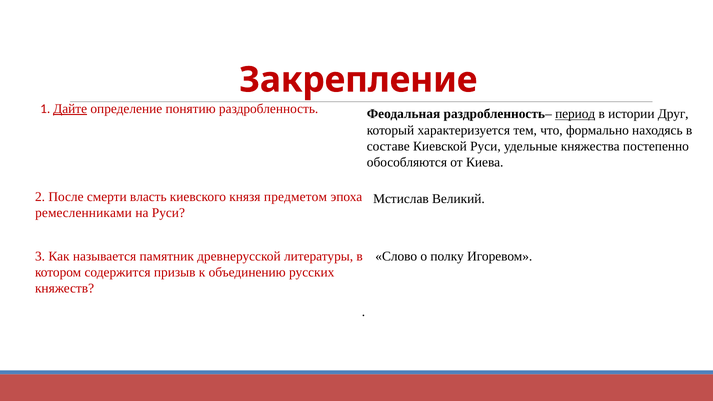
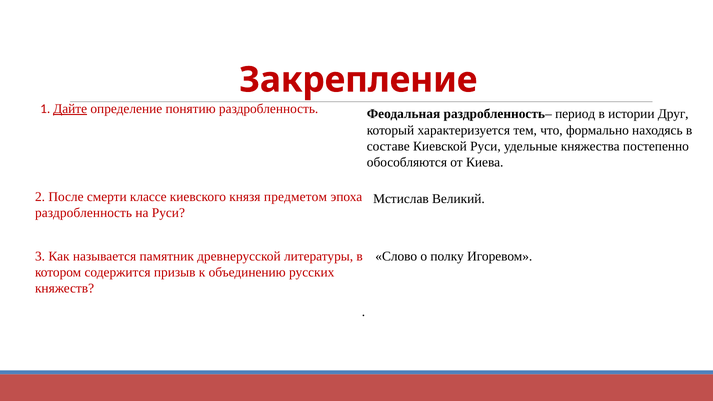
период underline: present -> none (575, 114)
власть: власть -> классе (148, 197)
ремесленниками: ремесленниками -> раздробленность (84, 213)
